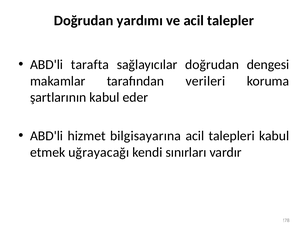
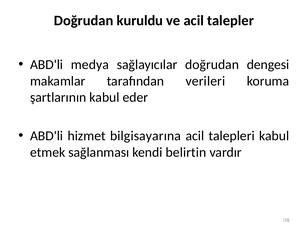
yardımı: yardımı -> kuruldu (140, 21)
tarafta: tarafta -> medya (90, 65)
uğrayacağı: uğrayacağı -> sağlanması (99, 152)
sınırları: sınırları -> belirtin (186, 152)
